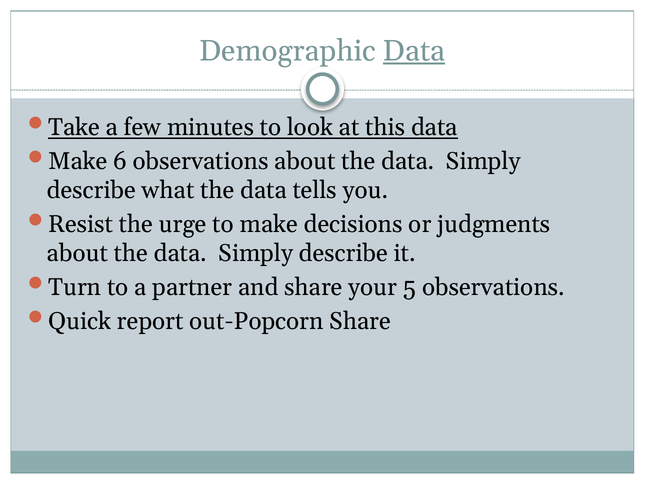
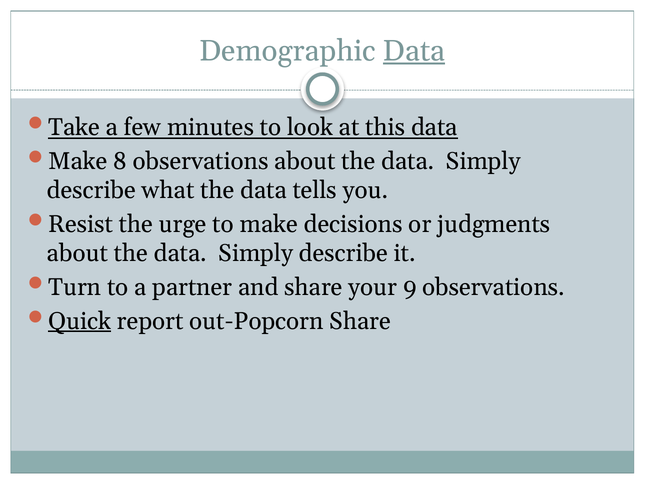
6: 6 -> 8 (120, 161)
5: 5 -> 9 (410, 287)
Quick underline: none -> present (80, 321)
